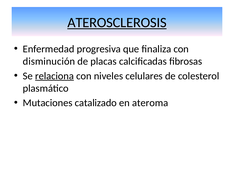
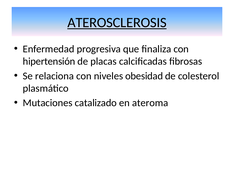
disminución: disminución -> hipertensión (49, 62)
relaciona underline: present -> none (54, 76)
celulares: celulares -> obesidad (144, 76)
